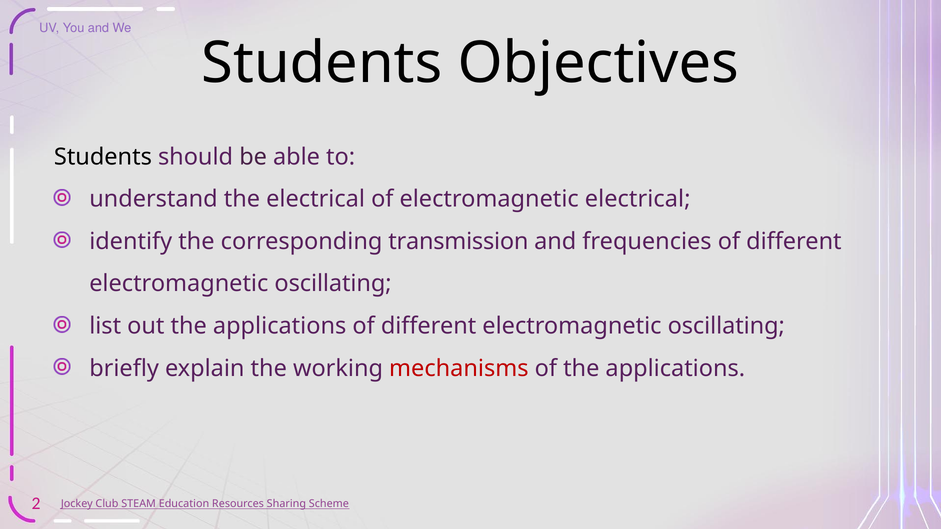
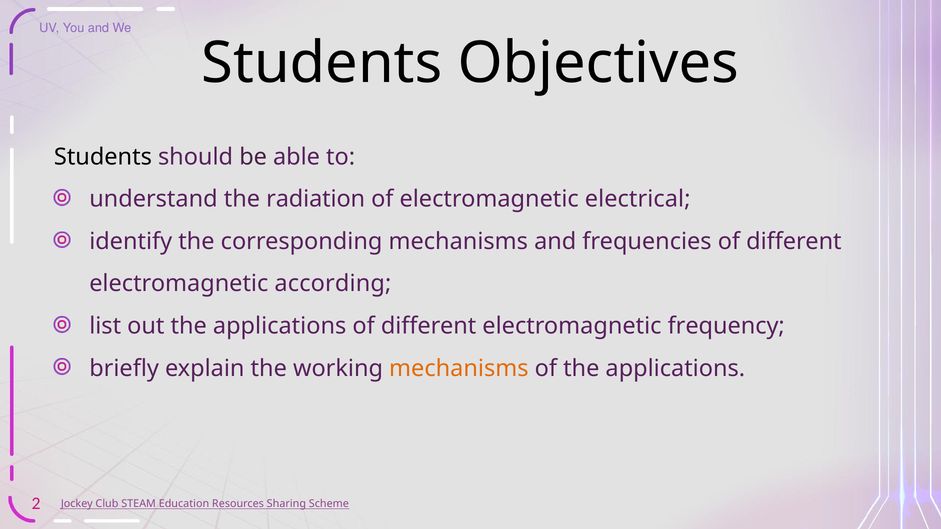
the electrical: electrical -> radiation (316, 199)
corresponding transmission: transmission -> mechanisms (458, 242)
oscillating: oscillating -> according (333, 284)
oscillating: oscillating -> frequency (726, 326)
mechanisms colour: red -> orange (459, 369)
